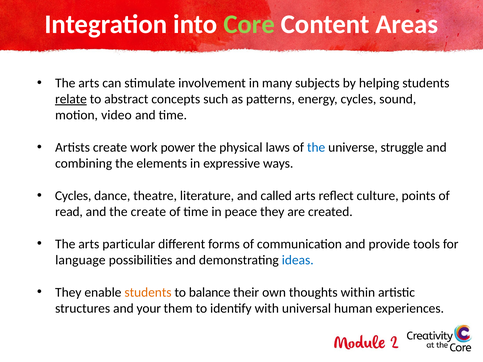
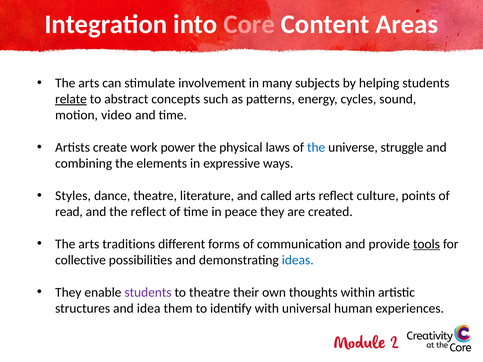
Core colour: light green -> pink (249, 24)
Cycles: Cycles -> Styles (73, 196)
the create: create -> reflect (148, 212)
particular: particular -> traditions (129, 244)
tools underline: none -> present (426, 244)
language: language -> collective (81, 260)
students colour: orange -> purple (148, 292)
to balance: balance -> theatre (210, 292)
your: your -> idea (149, 309)
